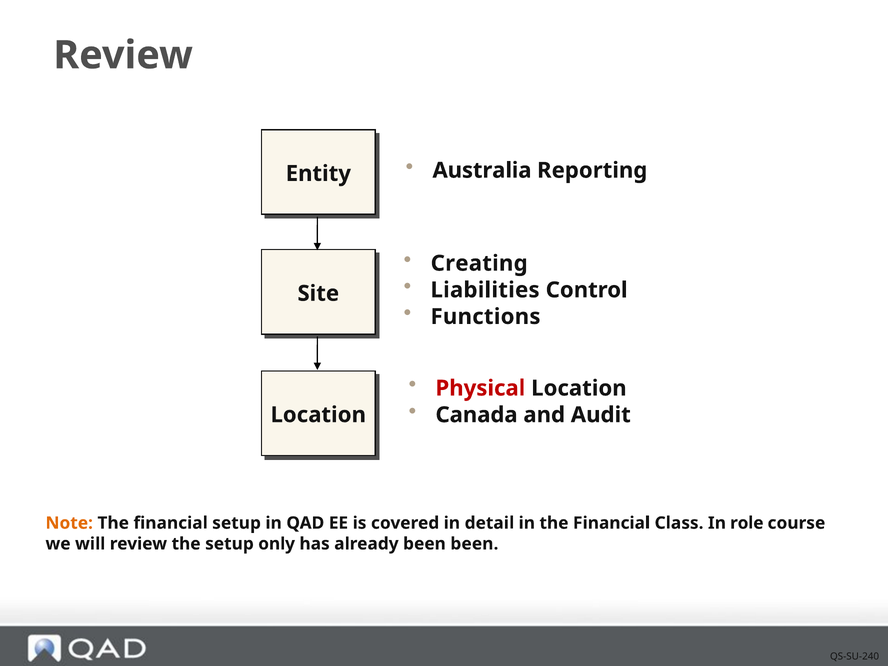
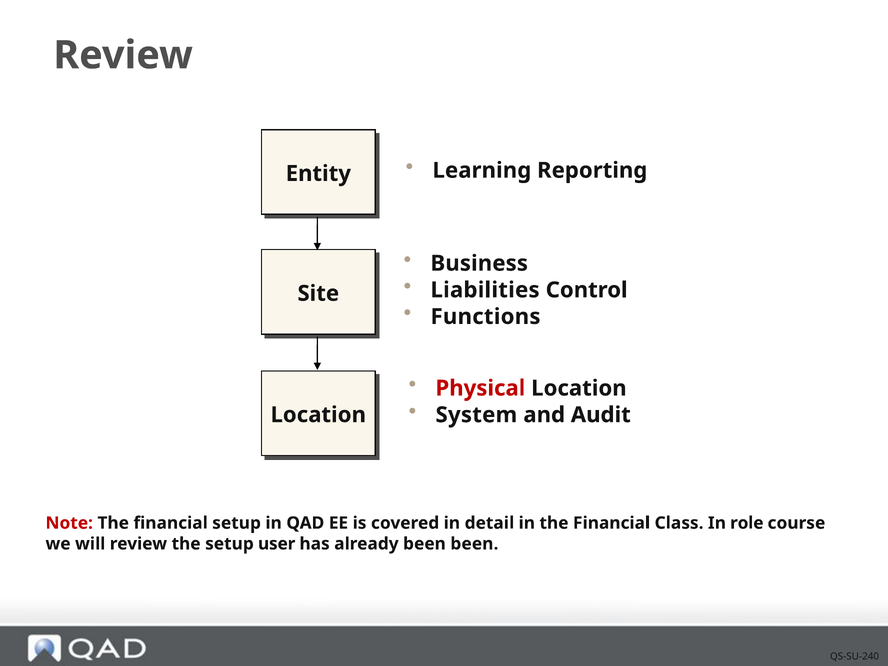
Australia: Australia -> Learning (482, 170)
Creating: Creating -> Business (479, 263)
Canada: Canada -> System (476, 415)
Note colour: orange -> red (69, 523)
only: only -> user (277, 544)
